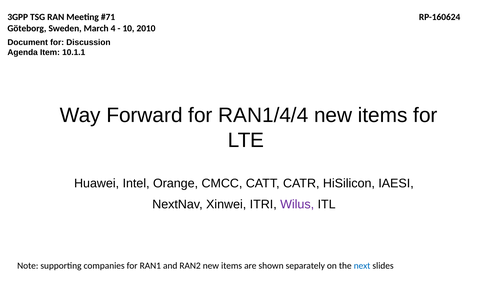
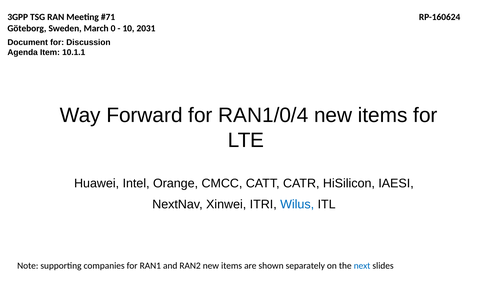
4: 4 -> 0 (113, 28)
2010: 2010 -> 2031 (146, 28)
RAN1/4/4: RAN1/4/4 -> RAN1/0/4 (263, 115)
Wilus colour: purple -> blue (297, 204)
